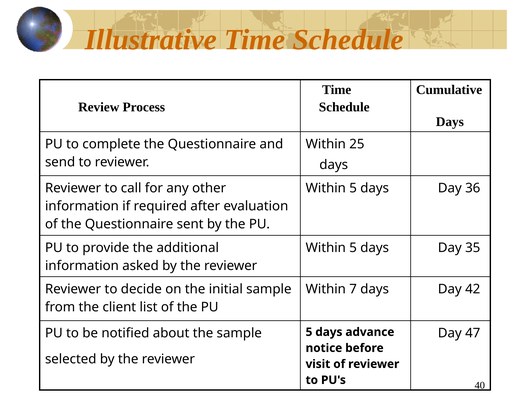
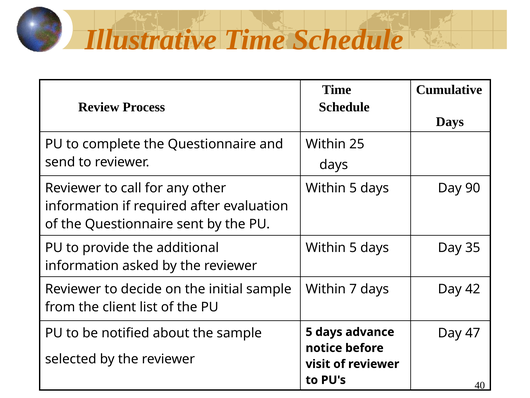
36: 36 -> 90 (473, 188)
